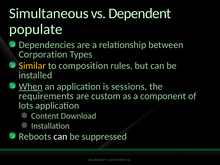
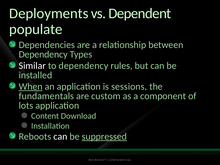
Simultaneous: Simultaneous -> Deployments (49, 13)
Corporation: Corporation -> Dependency (43, 54)
Similar colour: yellow -> white (32, 66)
to composition: composition -> dependency (83, 66)
requirements: requirements -> fundamentals (46, 96)
suppressed underline: none -> present (104, 136)
